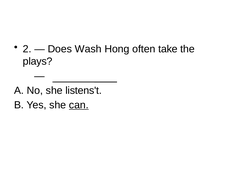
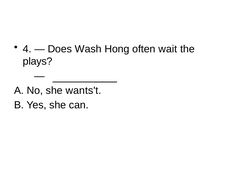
2: 2 -> 4 (27, 49)
take: take -> wait (168, 49)
listens't: listens't -> wants't (83, 91)
can underline: present -> none (79, 105)
